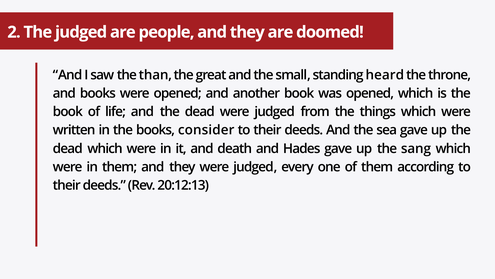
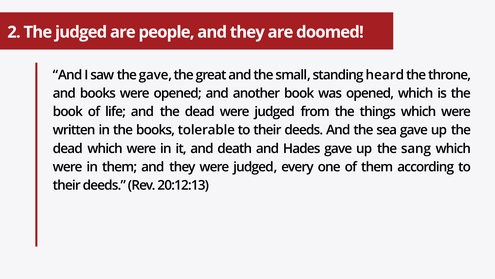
the than: than -> gave (155, 75)
consider: consider -> tolerable (206, 130)
